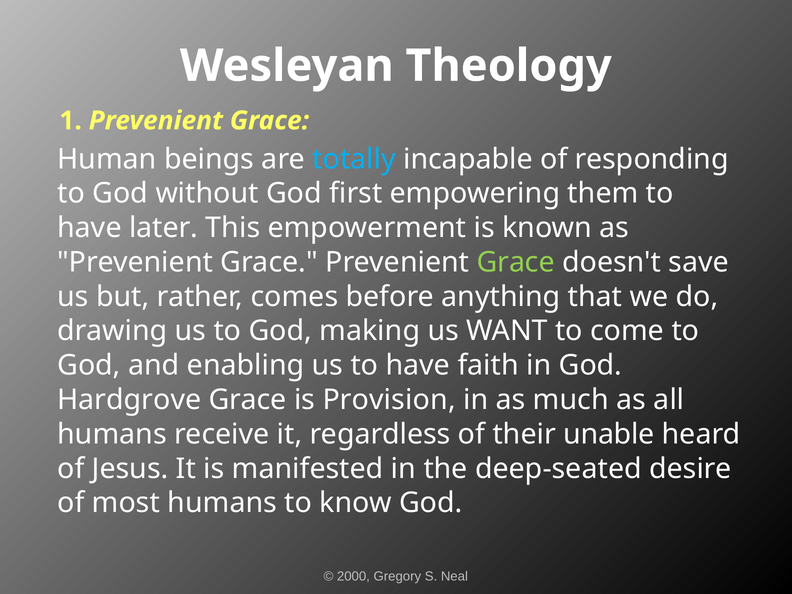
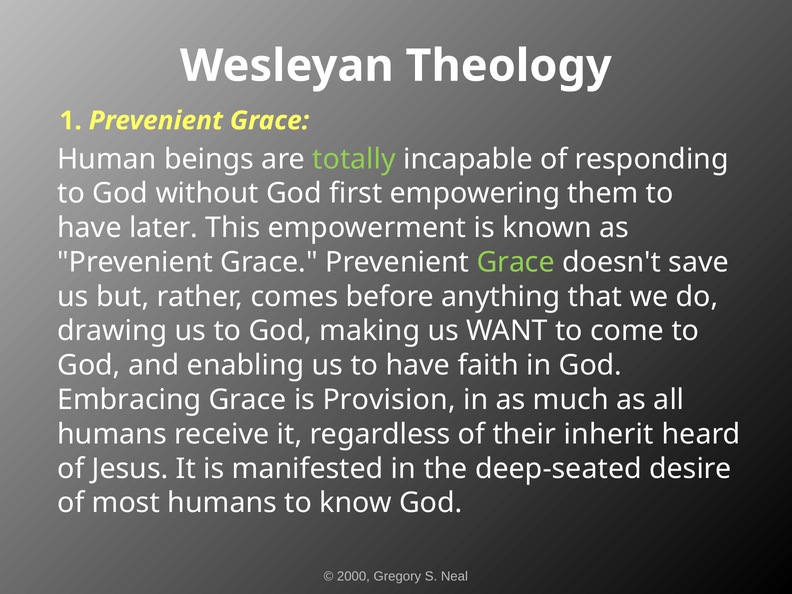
totally colour: light blue -> light green (354, 159)
Hardgrove: Hardgrove -> Embracing (129, 400)
unable: unable -> inherit (609, 434)
